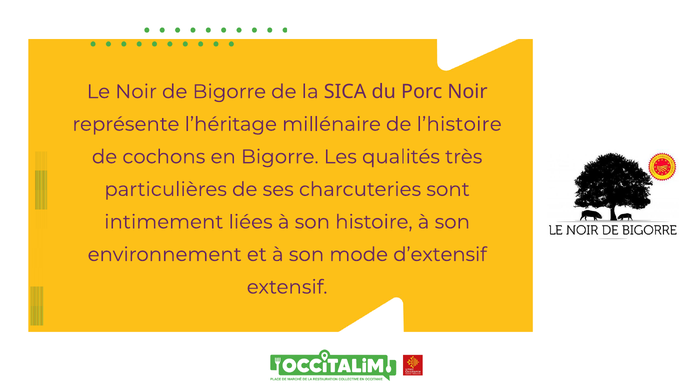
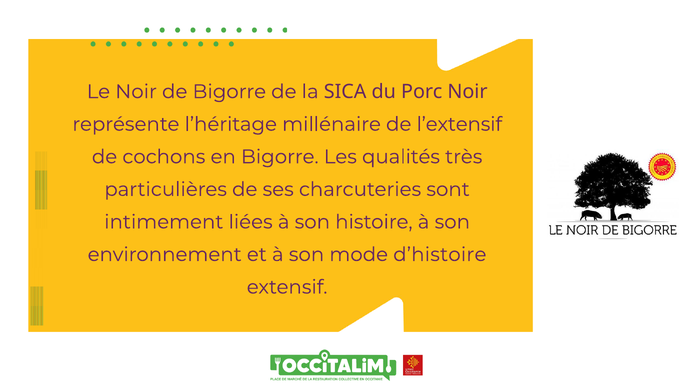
l’histoire: l’histoire -> l’extensif (459, 124)
d’extensif: d’extensif -> d’histoire (440, 254)
